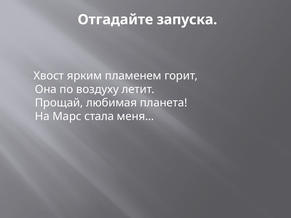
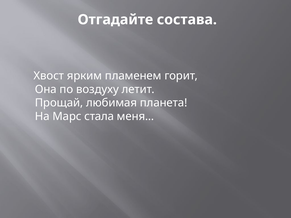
запуска: запуска -> состава (187, 20)
